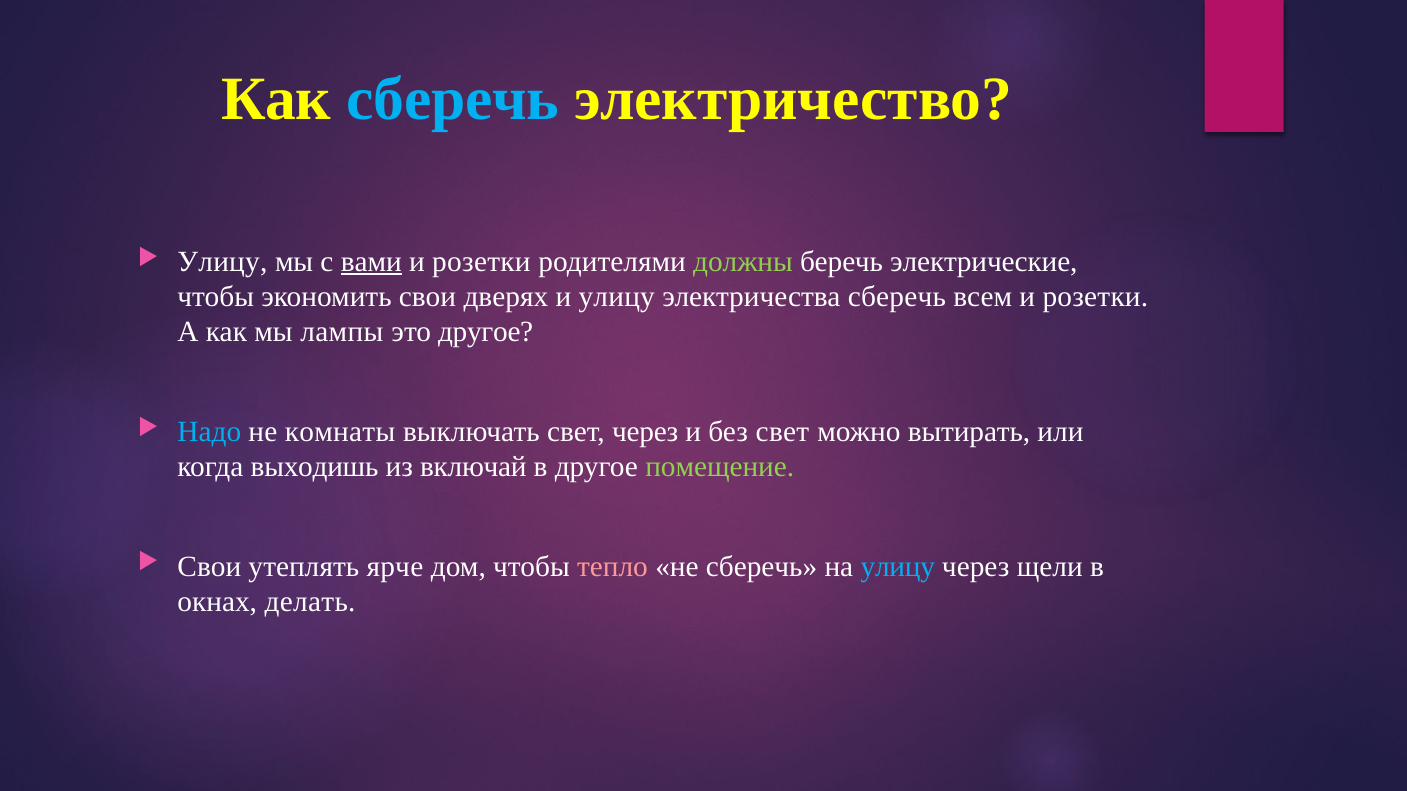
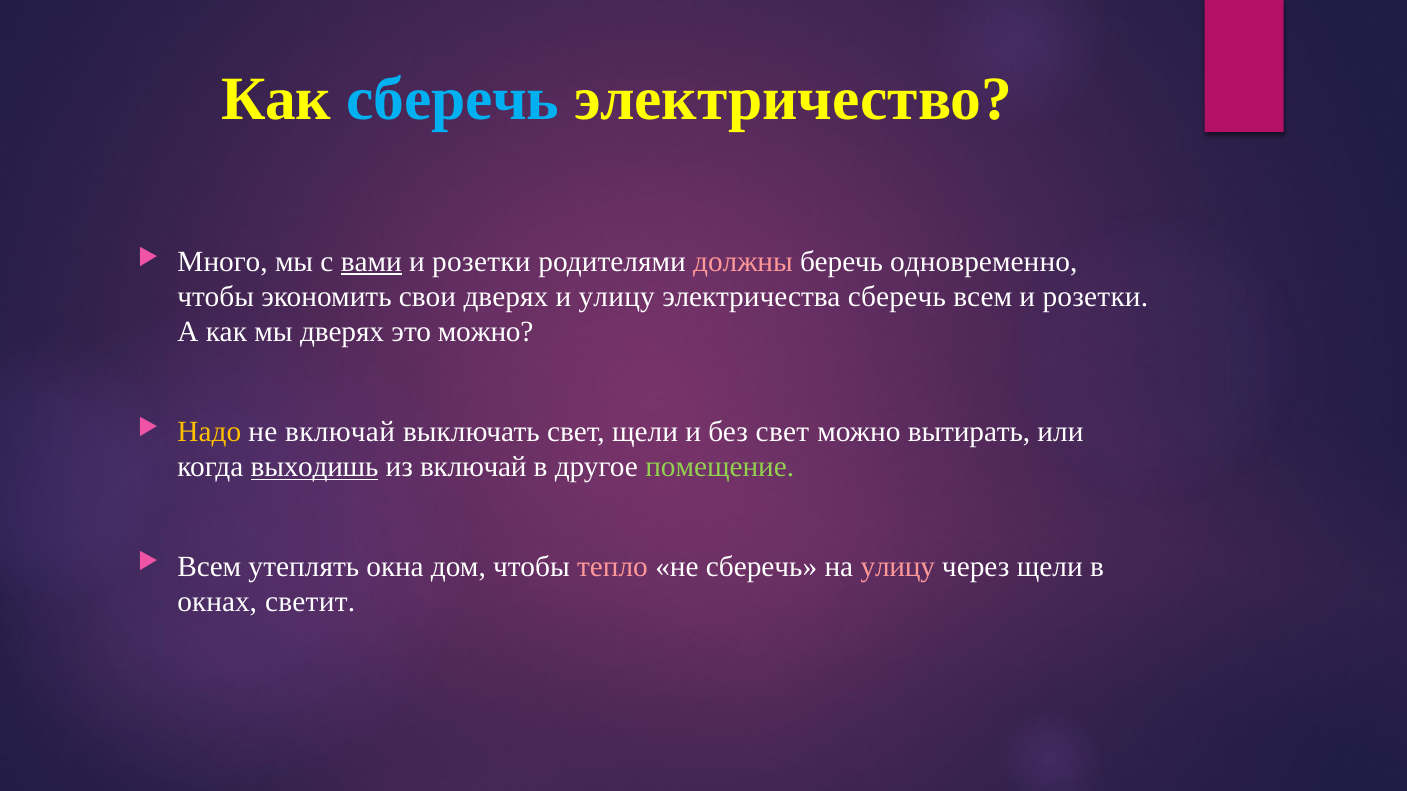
Улицу: Улицу -> Много (223, 262)
должны colour: light green -> pink (743, 262)
электрические: электрические -> одновременно (984, 262)
мы лампы: лампы -> дверях (342, 332)
это другое: другое -> можно (486, 332)
Надо colour: light blue -> yellow (209, 432)
не комнаты: комнаты -> включай (340, 432)
свет через: через -> щели (645, 432)
выходишь underline: none -> present (315, 467)
Свои: Свои -> Всем (209, 567)
ярче: ярче -> окна (395, 567)
улицу colour: light blue -> pink (898, 567)
делать: делать -> светит (310, 602)
